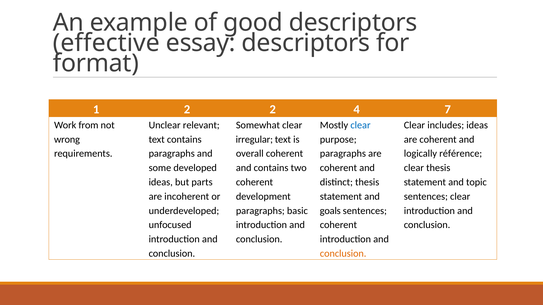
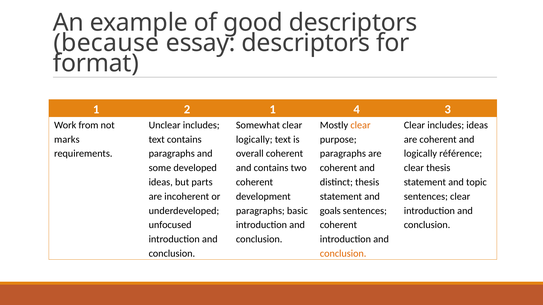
effective: effective -> because (106, 43)
2 2: 2 -> 1 (273, 110)
7: 7 -> 3 (448, 110)
Unclear relevant: relevant -> includes (201, 125)
clear colour: blue -> orange (360, 125)
wrong: wrong -> marks (67, 140)
irregular: irregular -> logically (254, 140)
